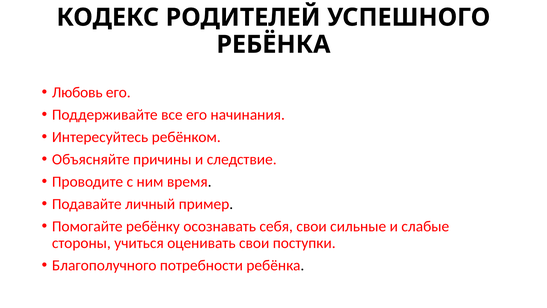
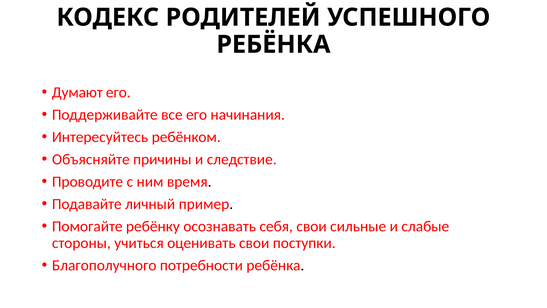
Любовь: Любовь -> Думают (77, 92)
